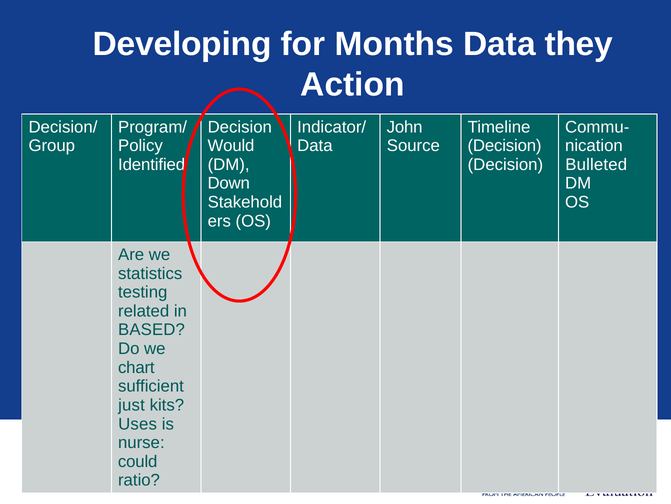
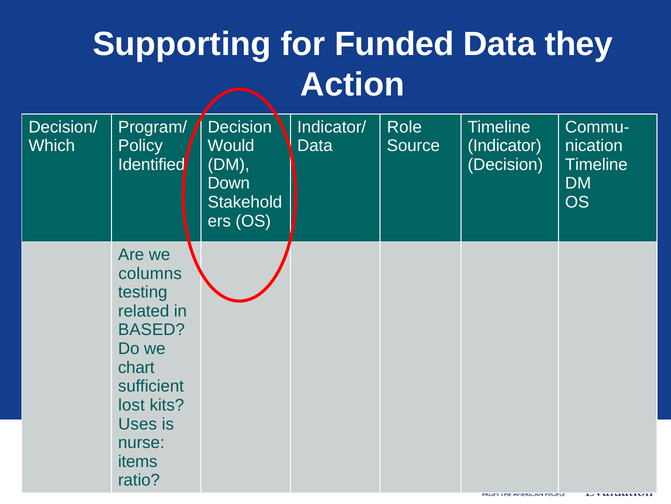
Developing: Developing -> Supporting (182, 44)
Months: Months -> Funded (394, 44)
John: John -> Role (404, 127)
Group: Group -> Which (52, 146)
Decision: Decision -> Indicator (505, 146)
Bulleted: Bulleted -> Timeline (596, 164)
statistics: statistics -> columns (150, 273)
just: just -> lost (131, 405)
could: could -> items (138, 461)
